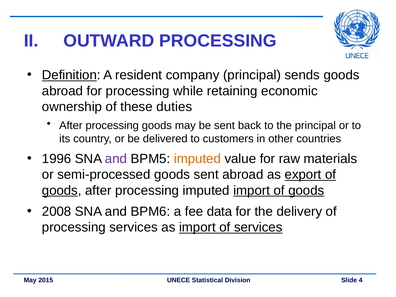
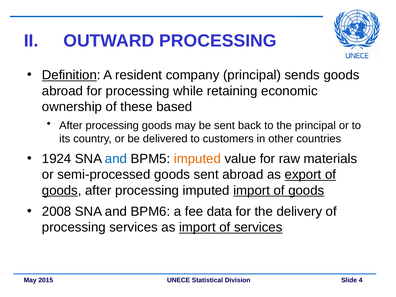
duties: duties -> based (174, 107)
1996: 1996 -> 1924 (57, 159)
and colour: purple -> blue (116, 159)
